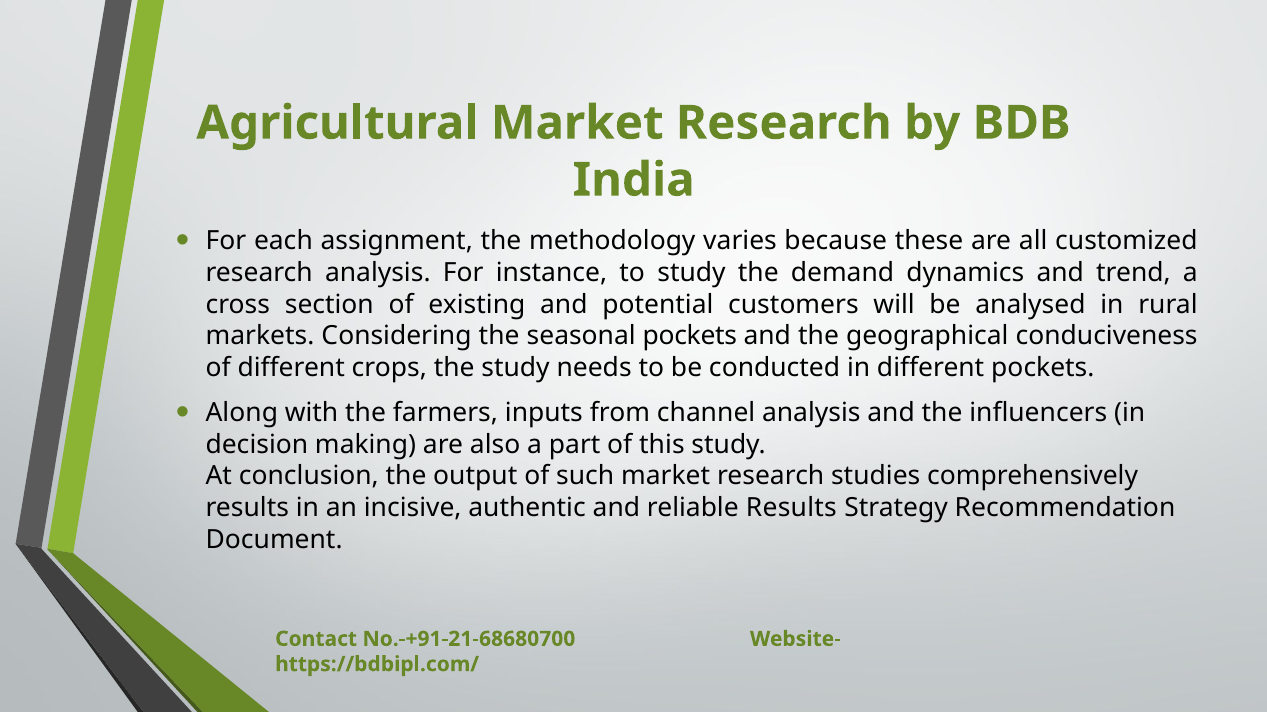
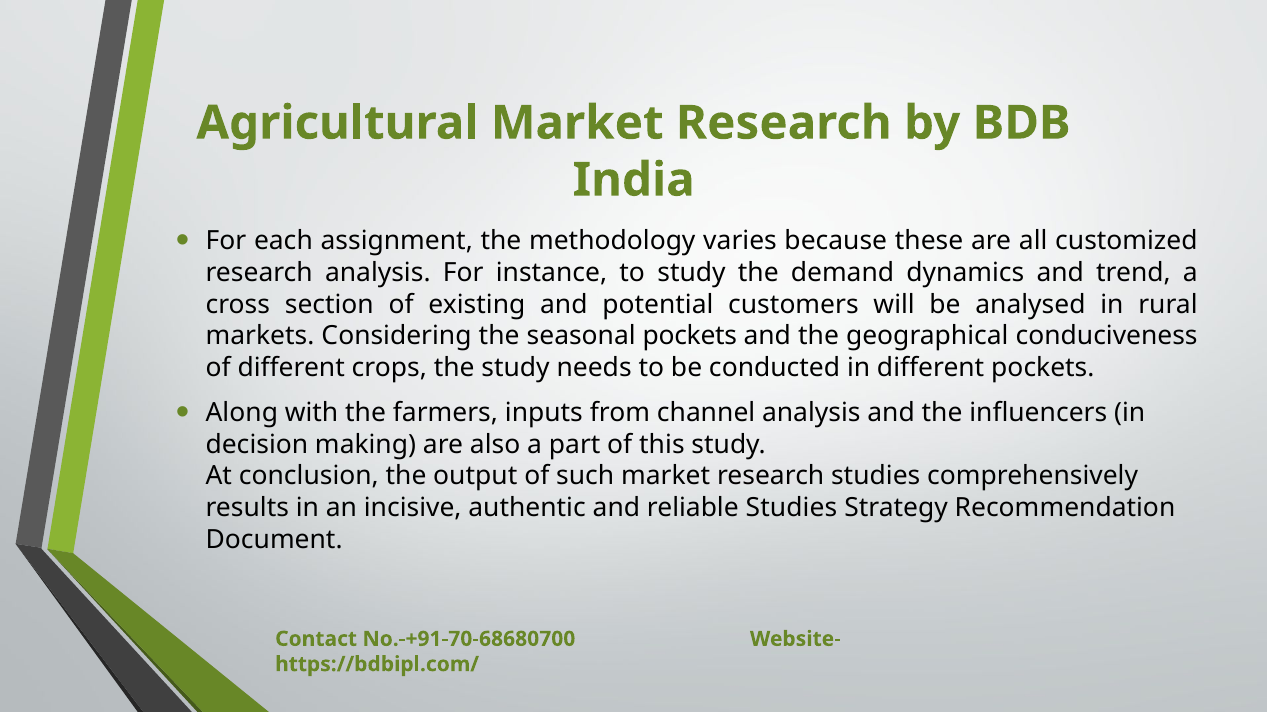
reliable Results: Results -> Studies (791, 508)
No.-+91-21-68680700: No.-+91-21-68680700 -> No.-+91-70-68680700 (469, 640)
